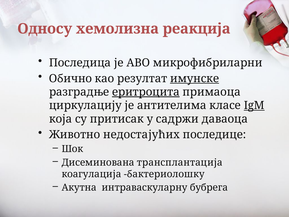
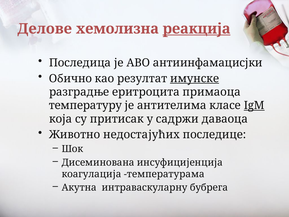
Односу: Односу -> Делове (45, 29)
реакција underline: none -> present (197, 29)
микрофибриларни: микрофибриларни -> антиинфамацисјки (208, 63)
еритроцита underline: present -> none (146, 92)
циркулацију: циркулацију -> температуру (85, 105)
трансплантација: трансплантација -> инсуфицијенција (180, 162)
бактериолошку: бактериолошку -> температурама (164, 174)
